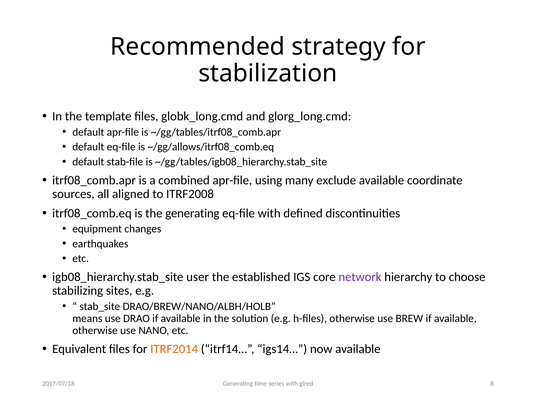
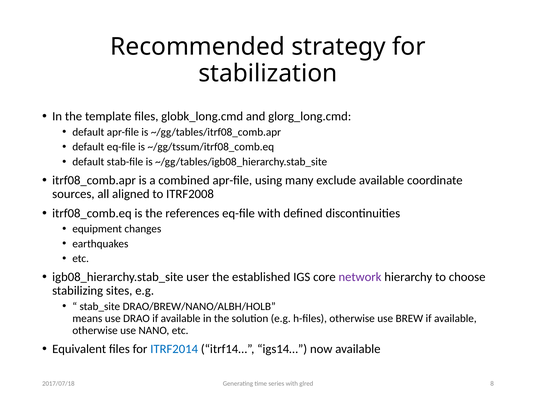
~/gg/allows/itrf08_comb.eq: ~/gg/allows/itrf08_comb.eq -> ~/gg/tssum/itrf08_comb.eq (211, 147)
the generating: generating -> references (192, 213)
ITRF2014 colour: orange -> blue (174, 349)
